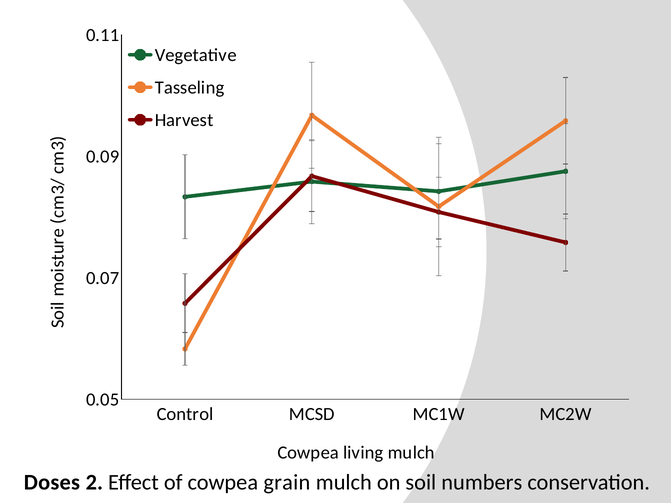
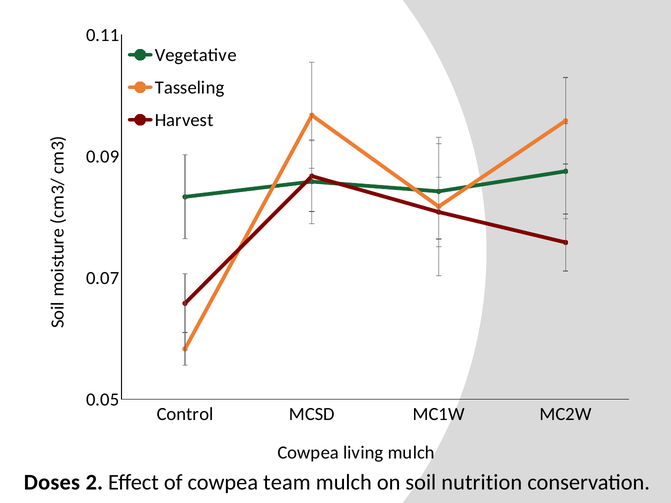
grain: grain -> team (287, 482)
numbers: numbers -> nutrition (482, 482)
